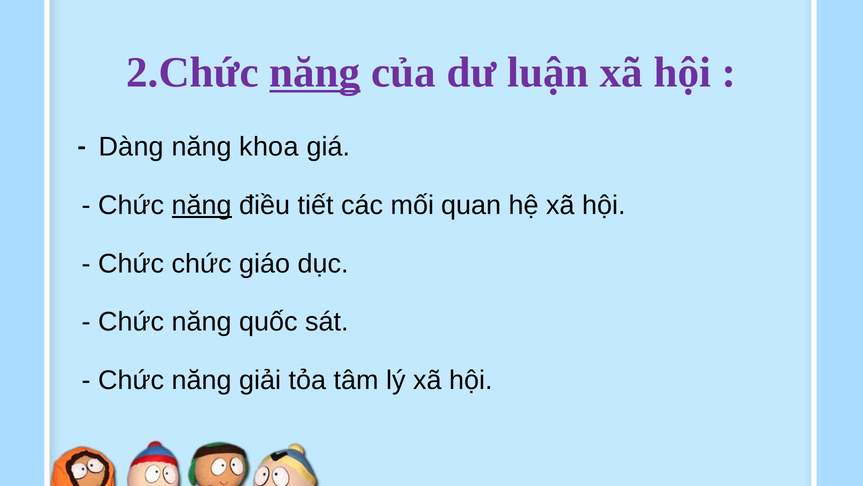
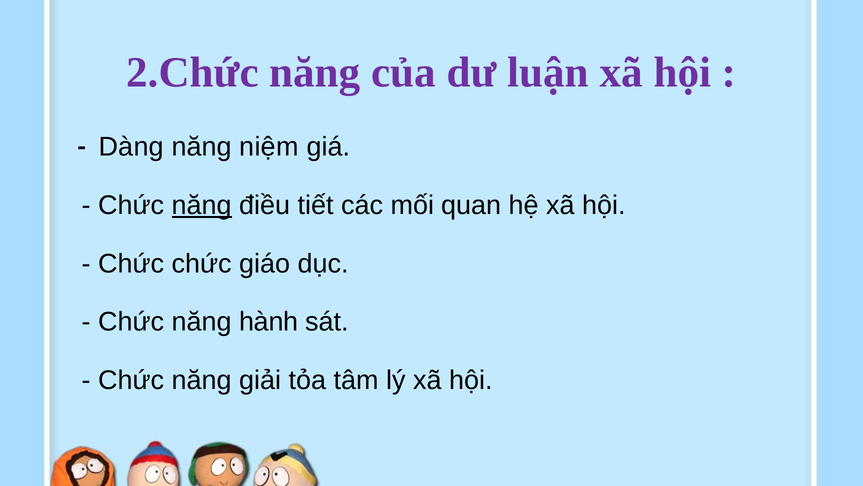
năng underline: present -> none (315, 72)
khoa: khoa -> niệm (269, 147)
quốc: quốc -> hành (269, 322)
